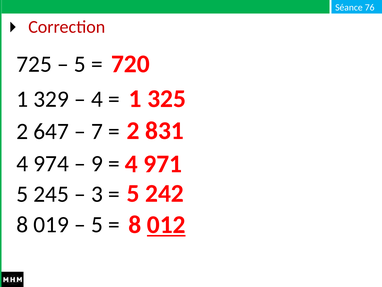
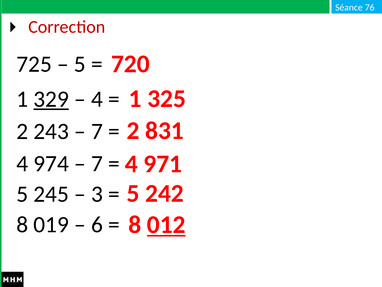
329 underline: none -> present (51, 99)
647: 647 -> 243 (51, 131)
9: 9 -> 7 (97, 163)
5: 5 -> 6 (97, 224)
